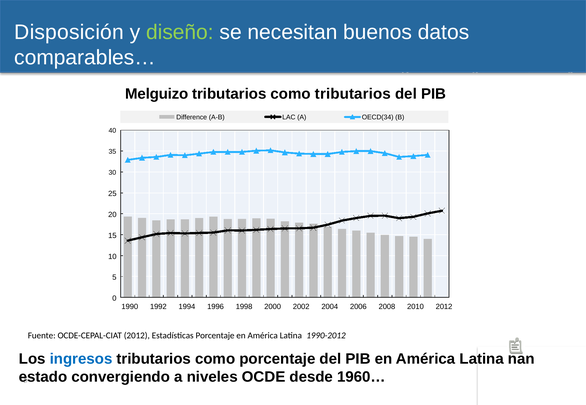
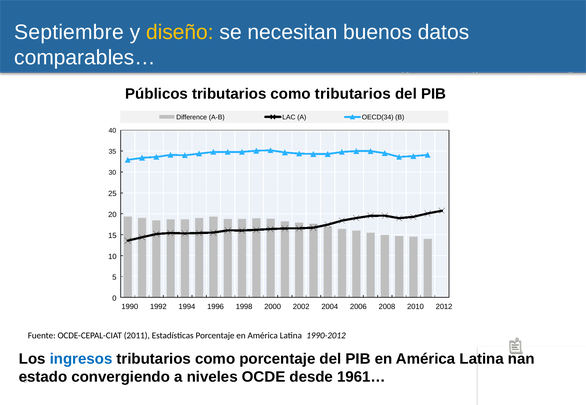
Disposición: Disposición -> Septiembre (69, 32)
diseño colour: light green -> yellow (180, 32)
Melguizo: Melguizo -> Públicos (157, 94)
OCDE-CEPAL-CIAT 2012: 2012 -> 2011 (137, 336)
1960…: 1960… -> 1961… (361, 378)
